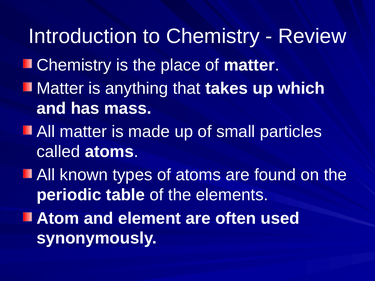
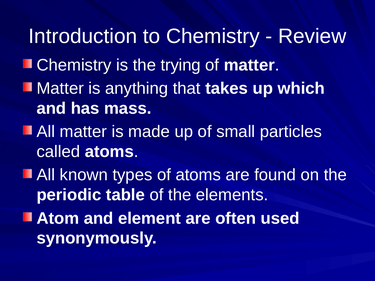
place: place -> trying (181, 65)
